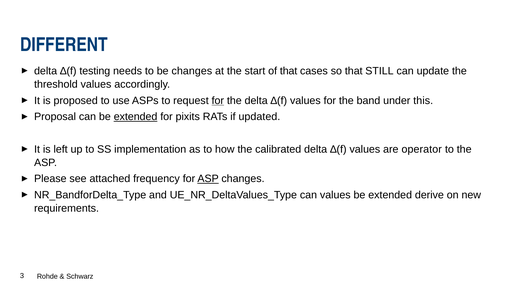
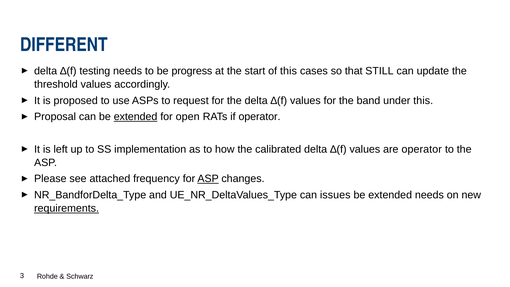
be changes: changes -> progress (192, 71)
of that: that -> this (288, 71)
for underline: present -> none (218, 101)
pixits: pixits -> open (188, 117)
if updated: updated -> operator (259, 117)
can values: values -> issues (335, 195)
extended derive: derive -> needs (429, 195)
requirements underline: none -> present (67, 208)
